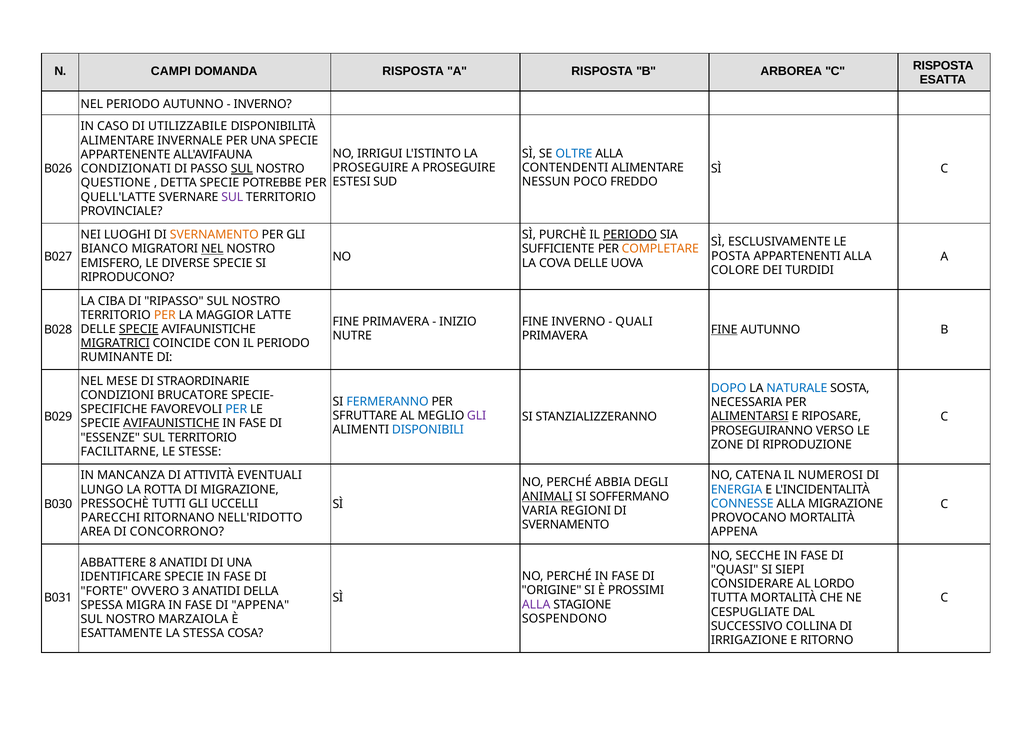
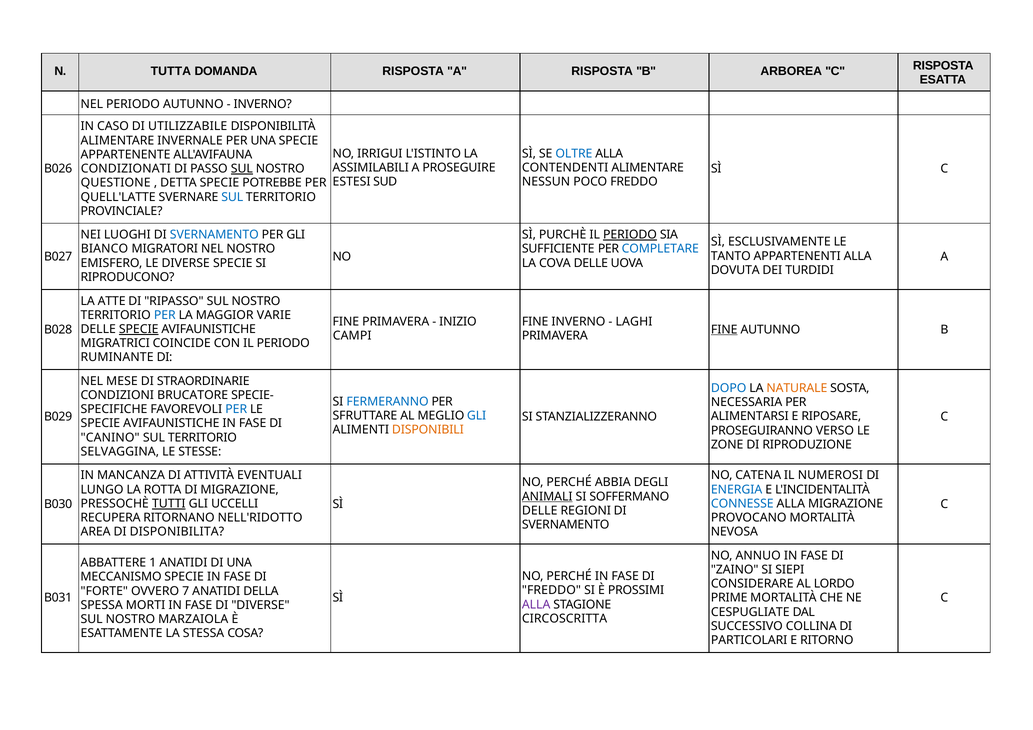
CAMPI: CAMPI -> TUTTA (171, 71)
PROSEGUIRE: PROSEGUIRE -> ASSIMILABILI (371, 168)
SUL colour: purple -> blue (232, 197)
SVERNAMENTO colour: orange -> blue (214, 235)
NEL underline: present -> none (212, 249)
COMPLETARE colour: orange -> blue (660, 249)
POSTA: POSTA -> TANTO (731, 256)
COLORE: COLORE -> DOVUTA (735, 270)
CIBA: CIBA -> ATTE (112, 301)
PER colour: orange -> blue (165, 315)
LATTE: LATTE -> VARIE (274, 315)
QUALI: QUALI -> LAGHI (634, 322)
NUTRE: NUTRE -> CAMPI (352, 336)
MIGRATRICI underline: present -> none (115, 344)
NATURALE colour: blue -> orange (797, 389)
GLI colour: purple -> blue (477, 416)
ALIMENTARSI underline: present -> none (750, 417)
AVIFAUNISTICHE underline: present -> none (171, 424)
DISPONIBILI colour: blue -> orange (428, 430)
ESSENZE: ESSENZE -> CANINO (110, 438)
FACILITARNE: FACILITARNE -> SELVAGGINA (120, 452)
TUTTI underline: none -> present (169, 504)
VARIA: VARIA -> DELLE (540, 511)
PARECCHI: PARECCHI -> RECUPERA (111, 518)
CONCORRONO: CONCORRONO -> DISPONIBILITA (177, 532)
APPENA: APPENA -> NEVOSA (734, 532)
SECCHE: SECCHE -> ANNUO (758, 556)
8: 8 -> 1 (153, 563)
QUASI: QUASI -> ZAINO (735, 570)
IDENTIFICARE: IDENTIFICARE -> MECCANISMO (121, 577)
ORIGINE: ORIGINE -> FREDDO (551, 591)
3: 3 -> 7 (186, 591)
TUTTA: TUTTA -> PRIME (729, 598)
MIGRA: MIGRA -> MORTI (146, 606)
DI APPENA: APPENA -> DIVERSE (260, 606)
SOSPENDONO: SOSPENDONO -> CIRCOSCRITTA (564, 619)
IRRIGAZIONE: IRRIGAZIONE -> PARTICOLARI (749, 641)
